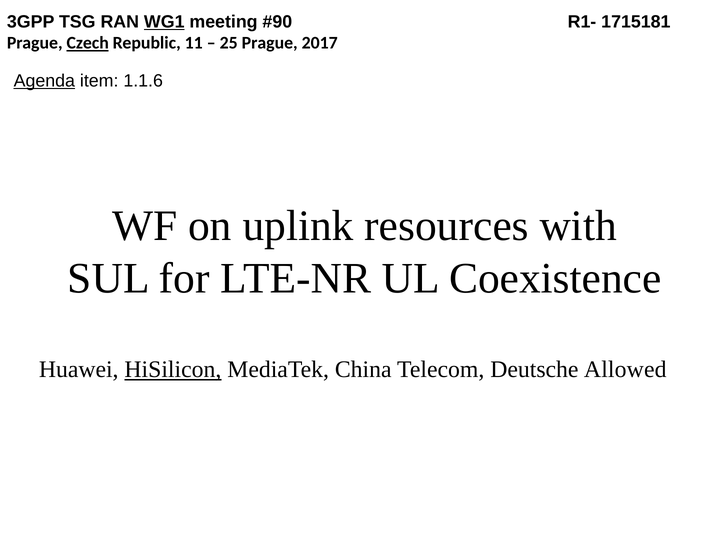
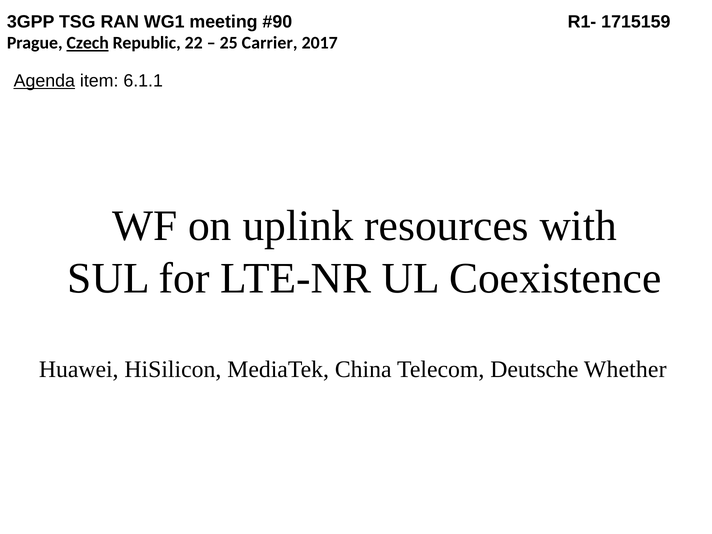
WG1 underline: present -> none (164, 22)
1715181: 1715181 -> 1715159 (636, 22)
11: 11 -> 22 (194, 43)
25 Prague: Prague -> Carrier (270, 43)
1.1.6: 1.1.6 -> 6.1.1 (143, 81)
HiSilicon underline: present -> none (173, 370)
Allowed: Allowed -> Whether (625, 370)
